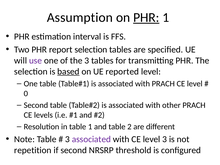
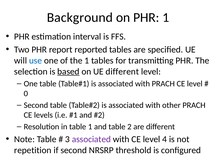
Assumption: Assumption -> Background (80, 17)
PHR underline: present -> none (146, 17)
report selection: selection -> reported (91, 50)
use colour: purple -> blue (35, 61)
the 3: 3 -> 1 (87, 61)
UE reported: reported -> different (122, 72)
level 3: 3 -> 4 (165, 139)
